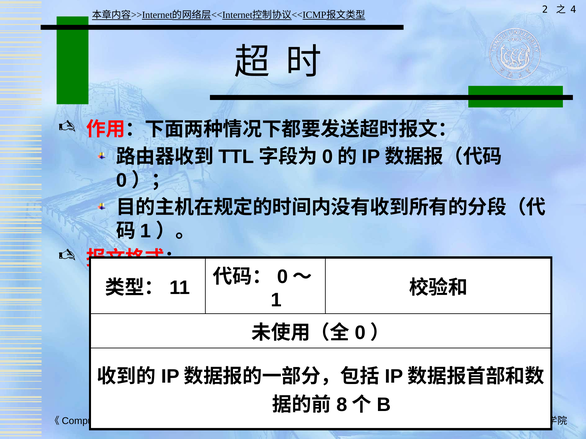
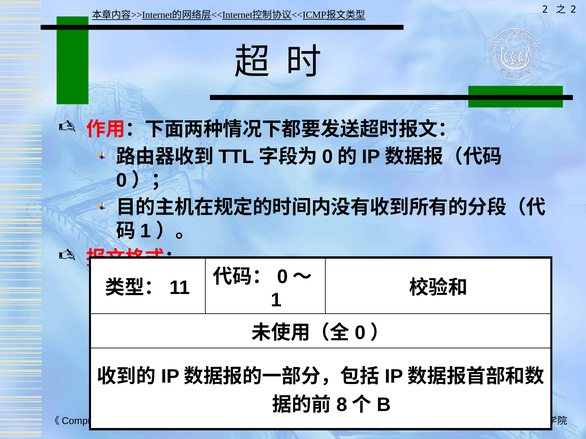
4: 4 -> 2 (573, 10)
